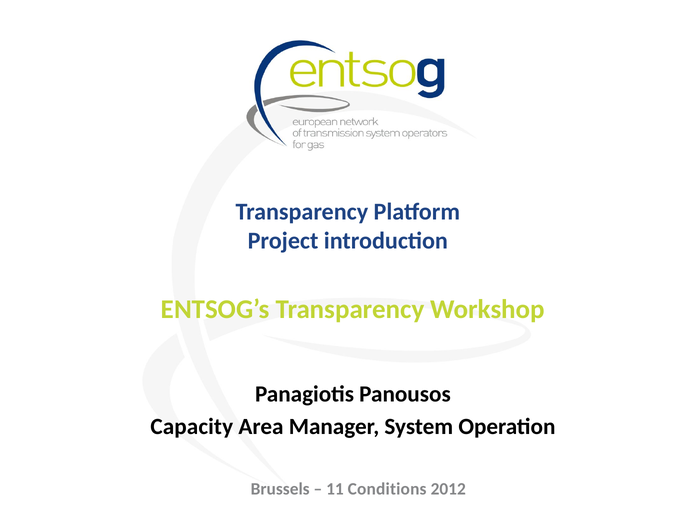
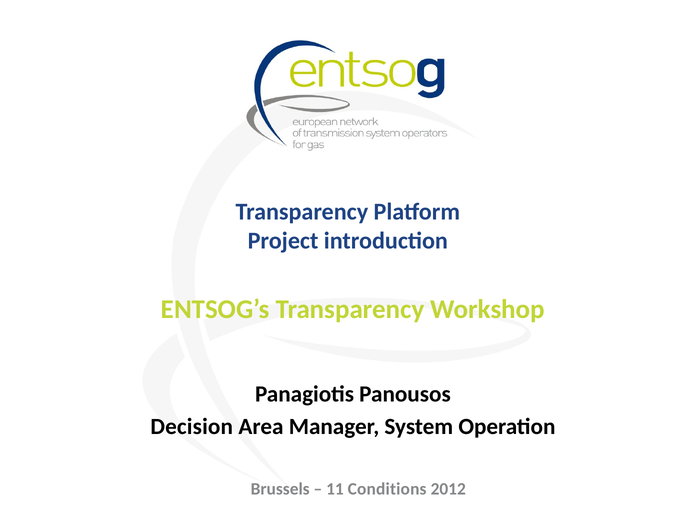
Capacity: Capacity -> Decision (192, 427)
